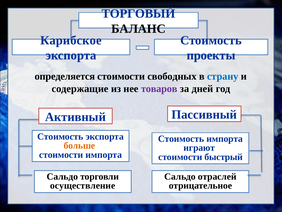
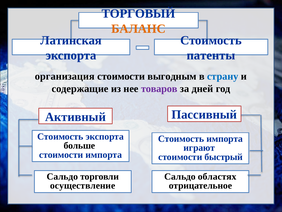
БАЛАНС colour: black -> orange (139, 29)
Карибское: Карибское -> Латинская (71, 40)
проекты: проекты -> патенты (211, 55)
определяется: определяется -> организация (65, 76)
свободных: свободных -> выгодным (172, 76)
больше colour: orange -> black (79, 145)
отраслей: отраслей -> областях (217, 176)
